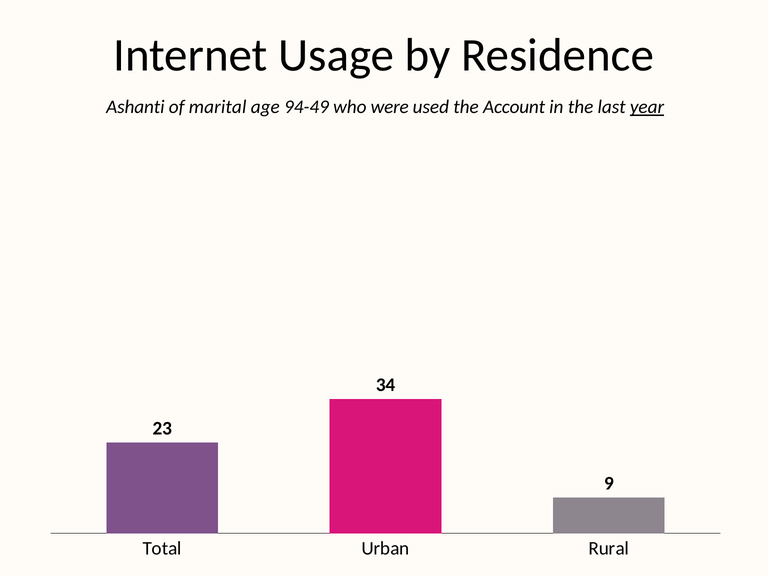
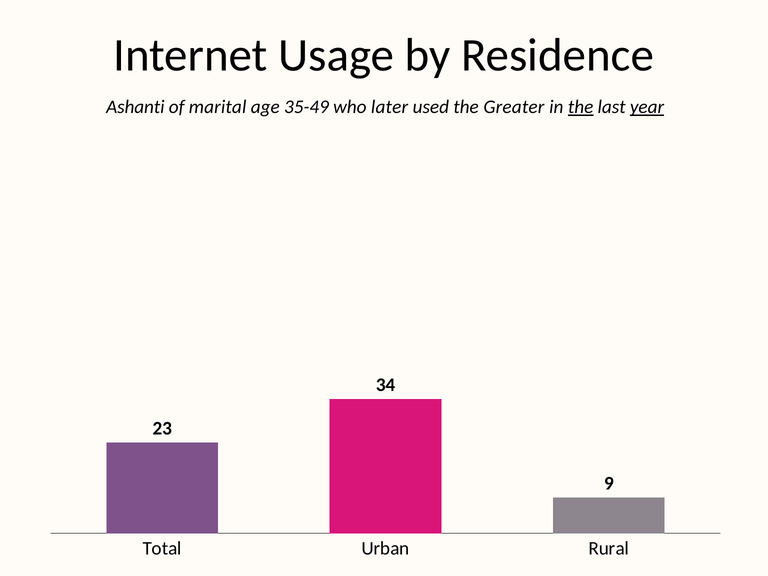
94-49: 94-49 -> 35-49 (306, 107)
were: were -> later (390, 107)
Account: Account -> Greater (514, 107)
the underline: none -> present (581, 107)
